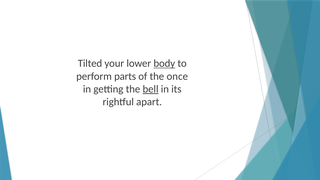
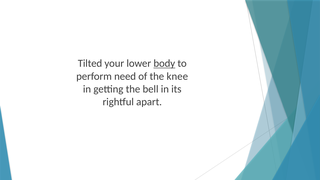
parts: parts -> need (125, 76)
once: once -> knee (177, 76)
bell underline: present -> none (151, 89)
